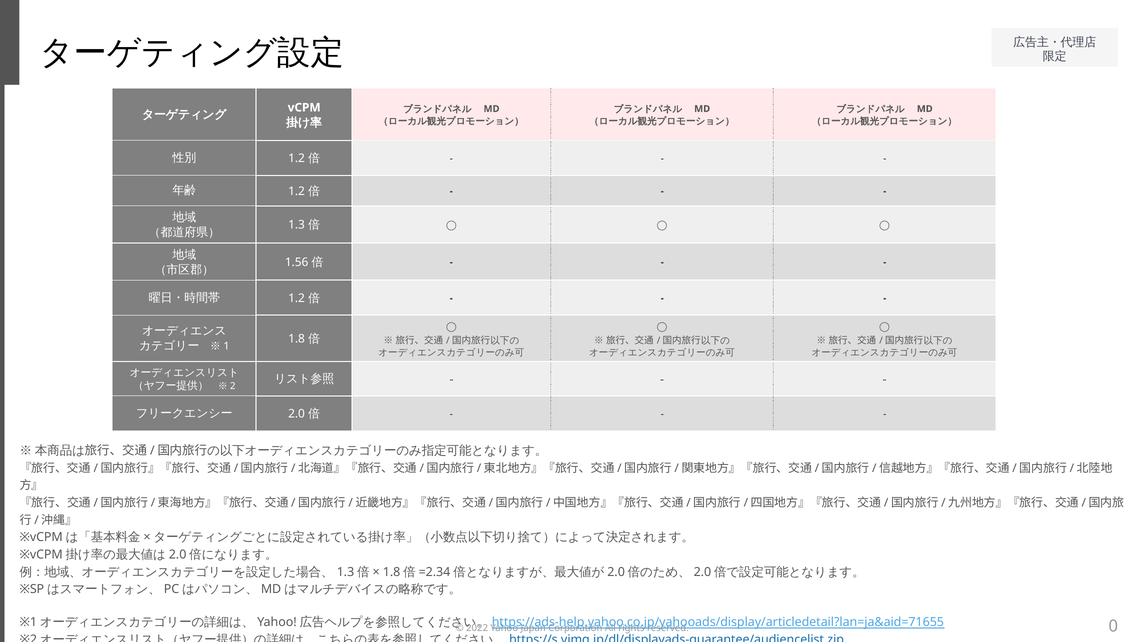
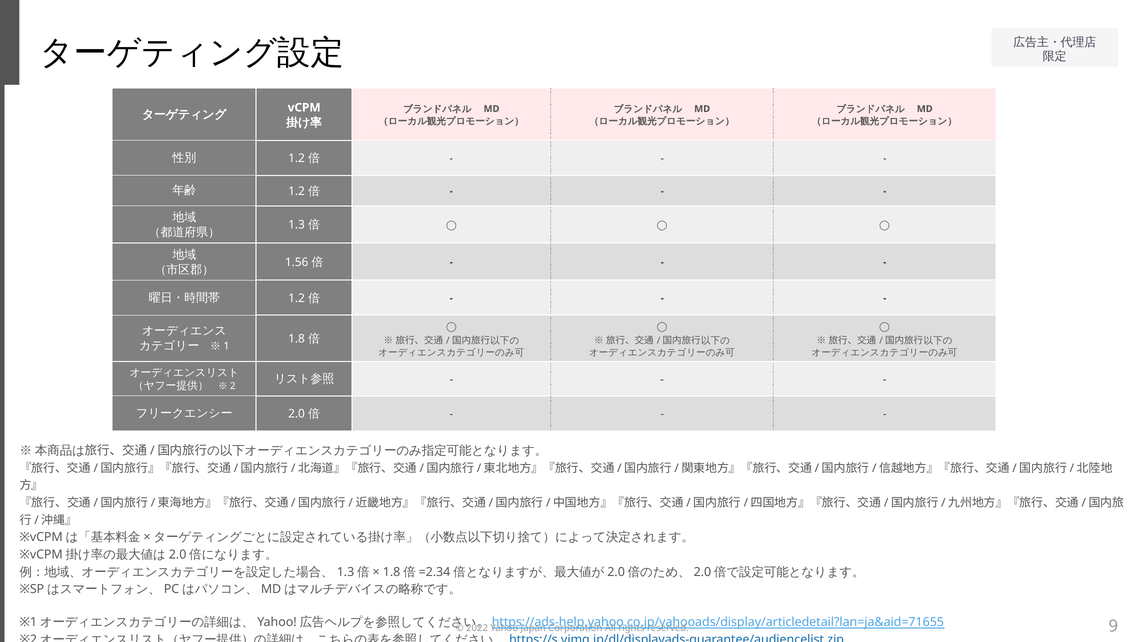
0: 0 -> 9 (1113, 627)
